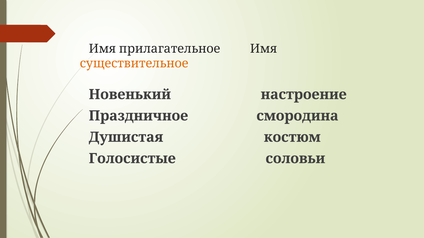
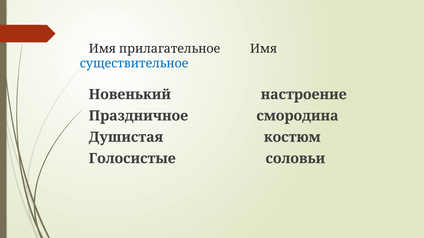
существительное colour: orange -> blue (134, 64)
